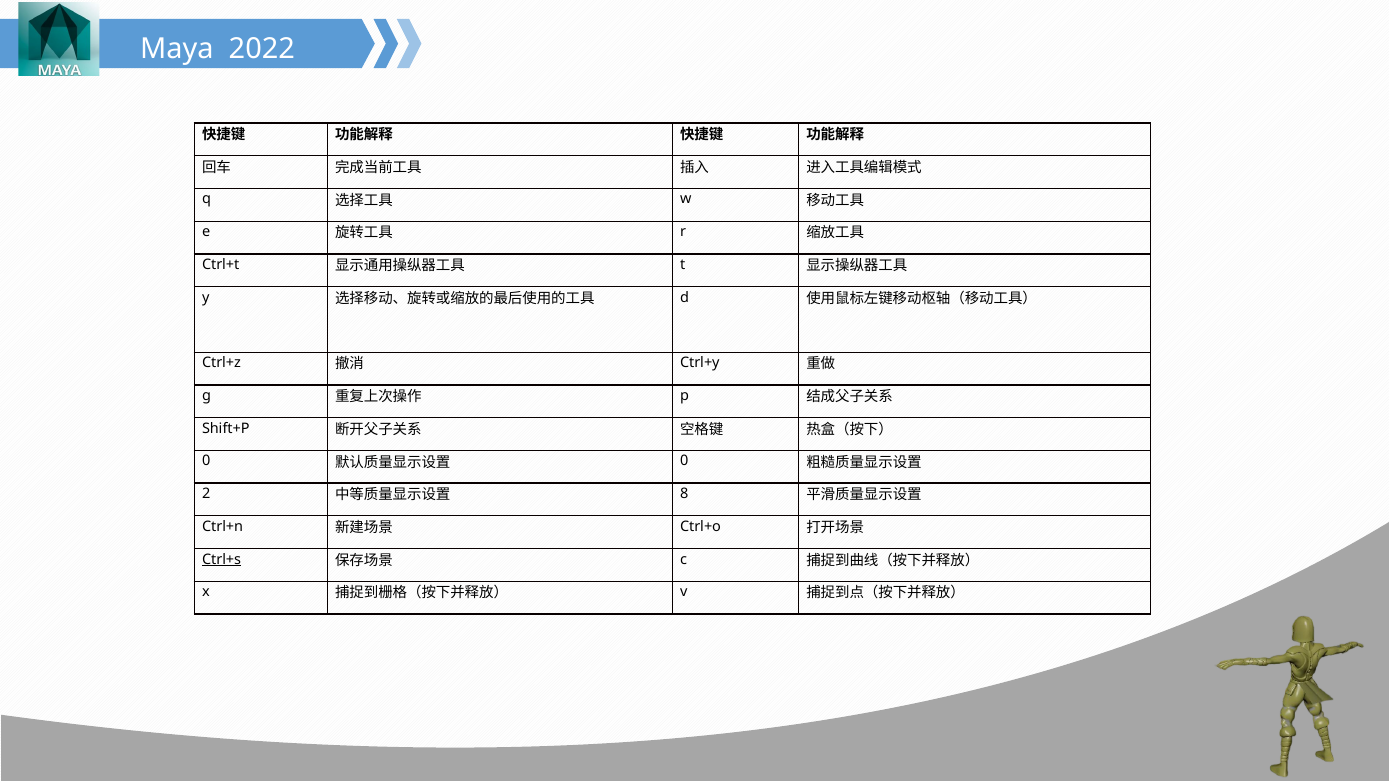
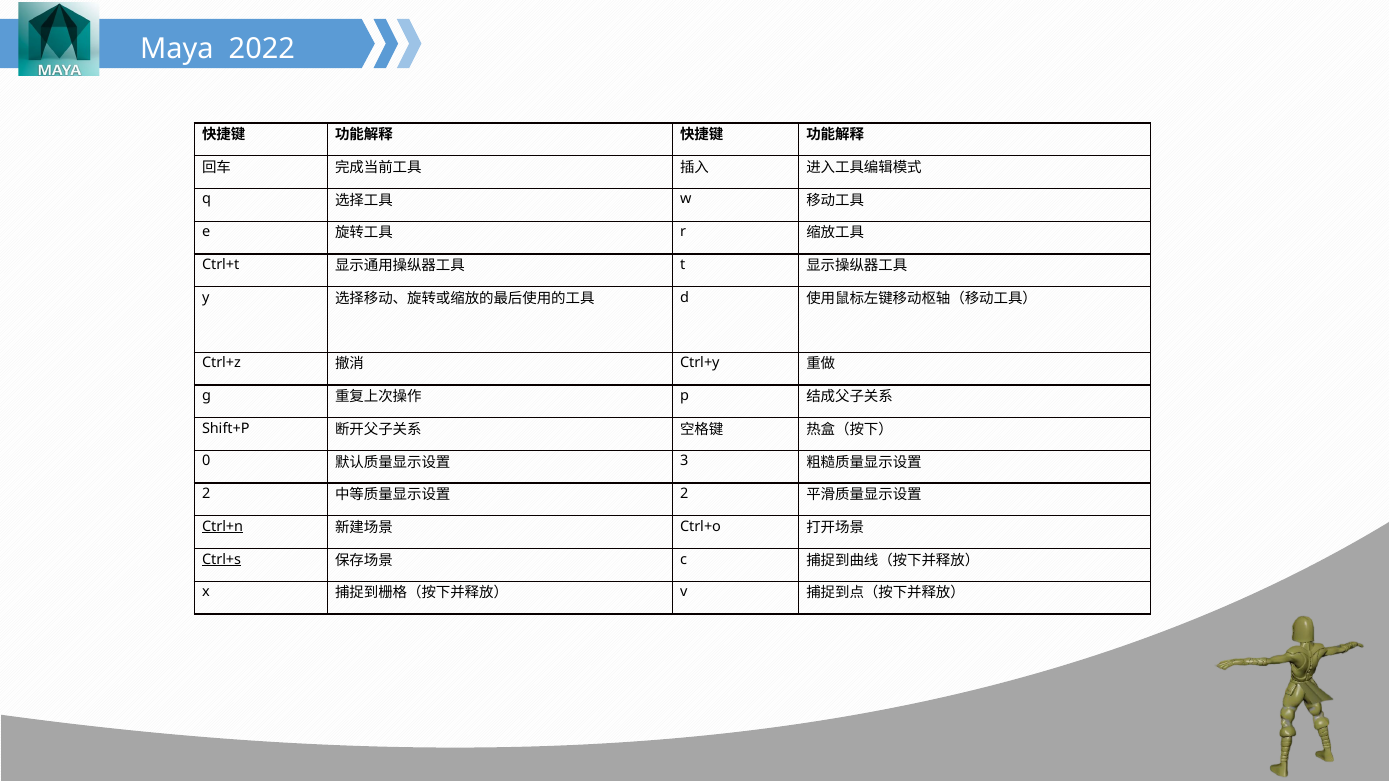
0: 0 -> 3 (684, 461)
8: 8 -> 2 (684, 494)
Ctrl+n underline: none -> present (223, 527)
